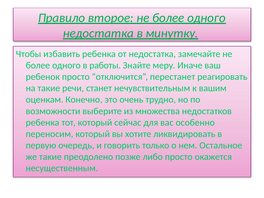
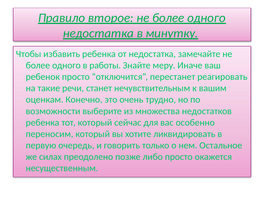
же такие: такие -> силах (50, 157)
